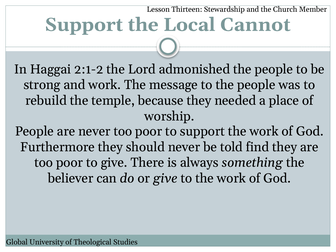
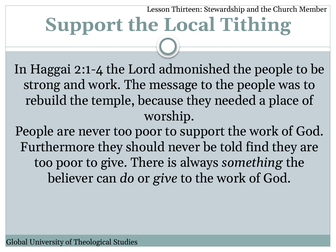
Cannot: Cannot -> Tithing (255, 25)
2:1-2: 2:1-2 -> 2:1-4 (89, 69)
